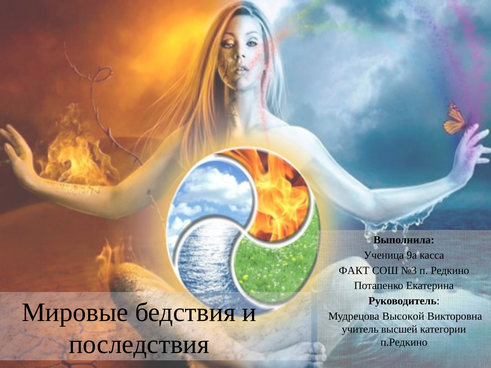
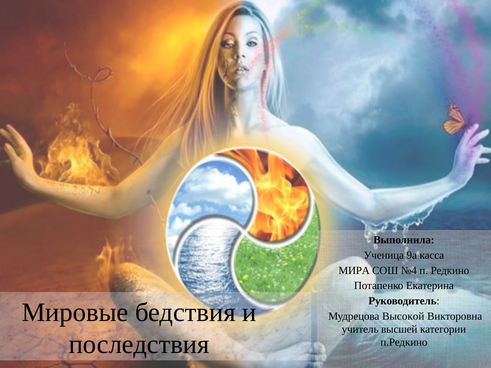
ФАКТ: ФАКТ -> МИРА (354, 271)
№3: №3 -> №4 (409, 271)
